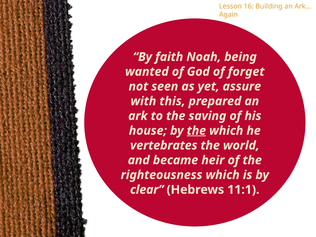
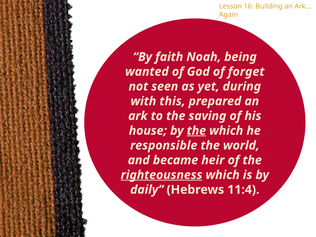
assure: assure -> during (242, 86)
vertebrates: vertebrates -> responsible (164, 145)
righteousness underline: none -> present (162, 175)
clear: clear -> daily (147, 190)
11:1: 11:1 -> 11:4 (243, 190)
